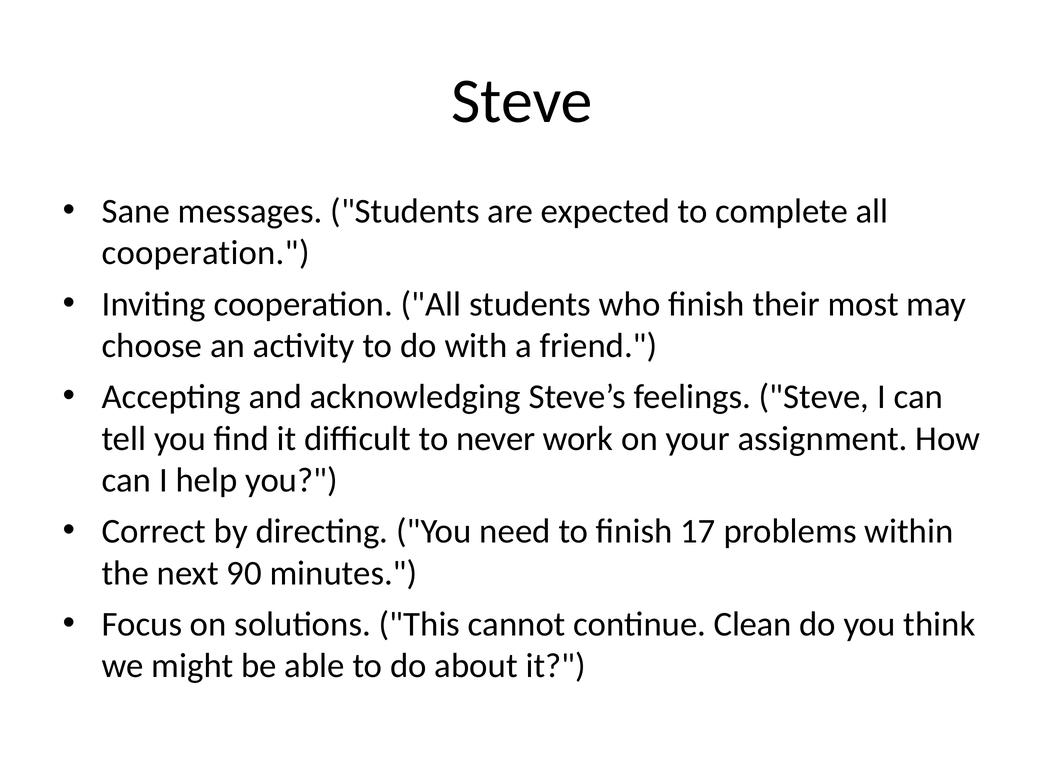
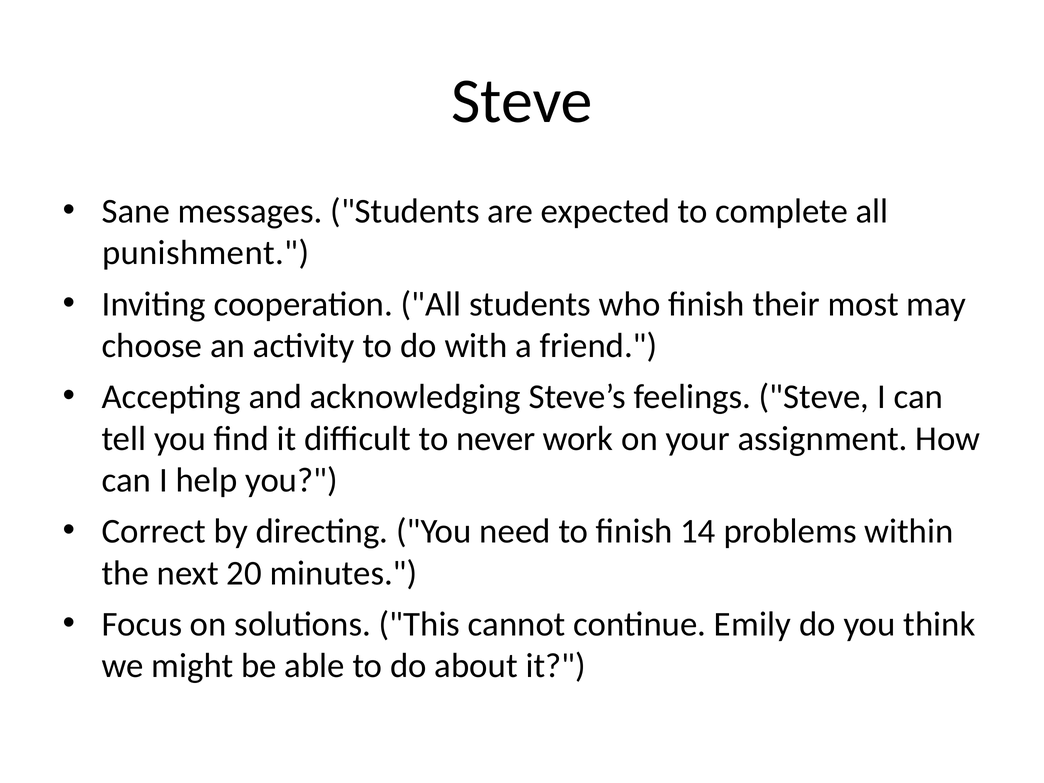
cooperation: cooperation -> punishment (206, 253)
17: 17 -> 14 (698, 531)
90: 90 -> 20 (244, 573)
Clean: Clean -> Emily (753, 624)
